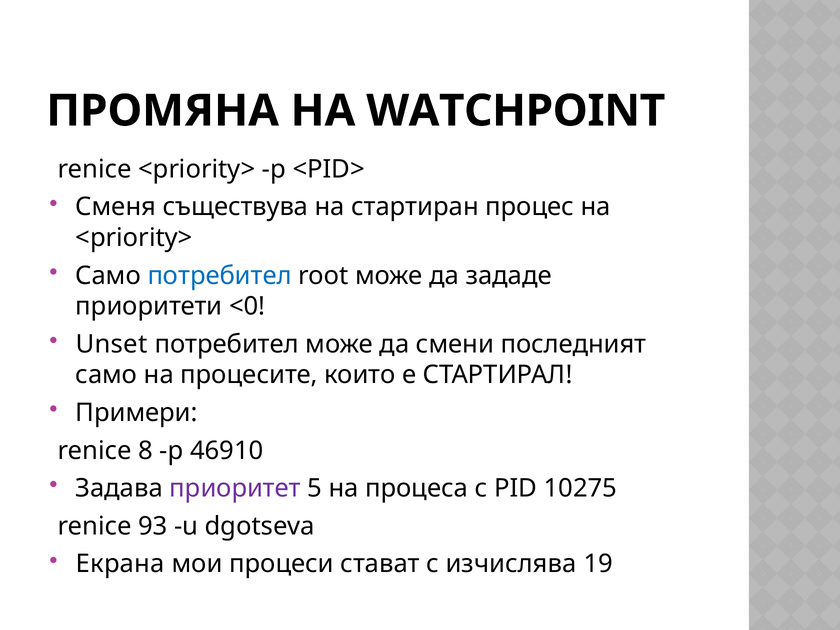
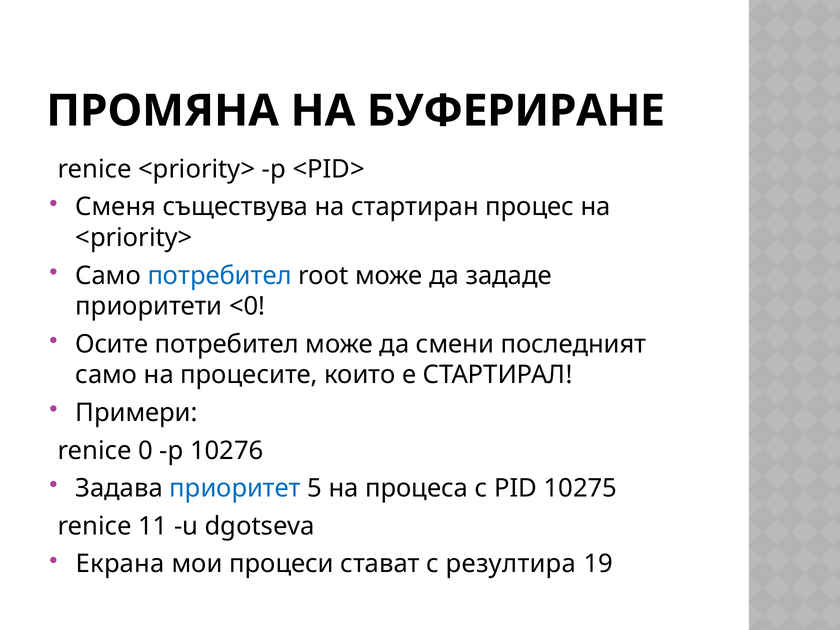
WATCHPOINT: WATCHPOINT -> БУФЕРИРАНЕ (516, 111)
Unset: Unset -> Осите (112, 344)
8: 8 -> 0 (145, 451)
46910: 46910 -> 10276 (227, 451)
приоритет colour: purple -> blue (235, 488)
93: 93 -> 11 (153, 526)
изчислява: изчислява -> резултира (511, 564)
